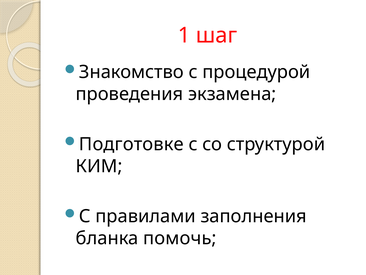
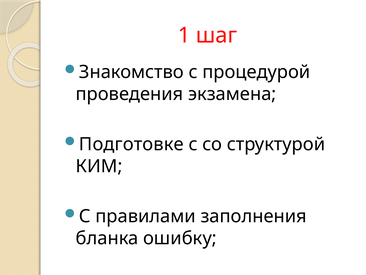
помочь: помочь -> ошибку (180, 238)
